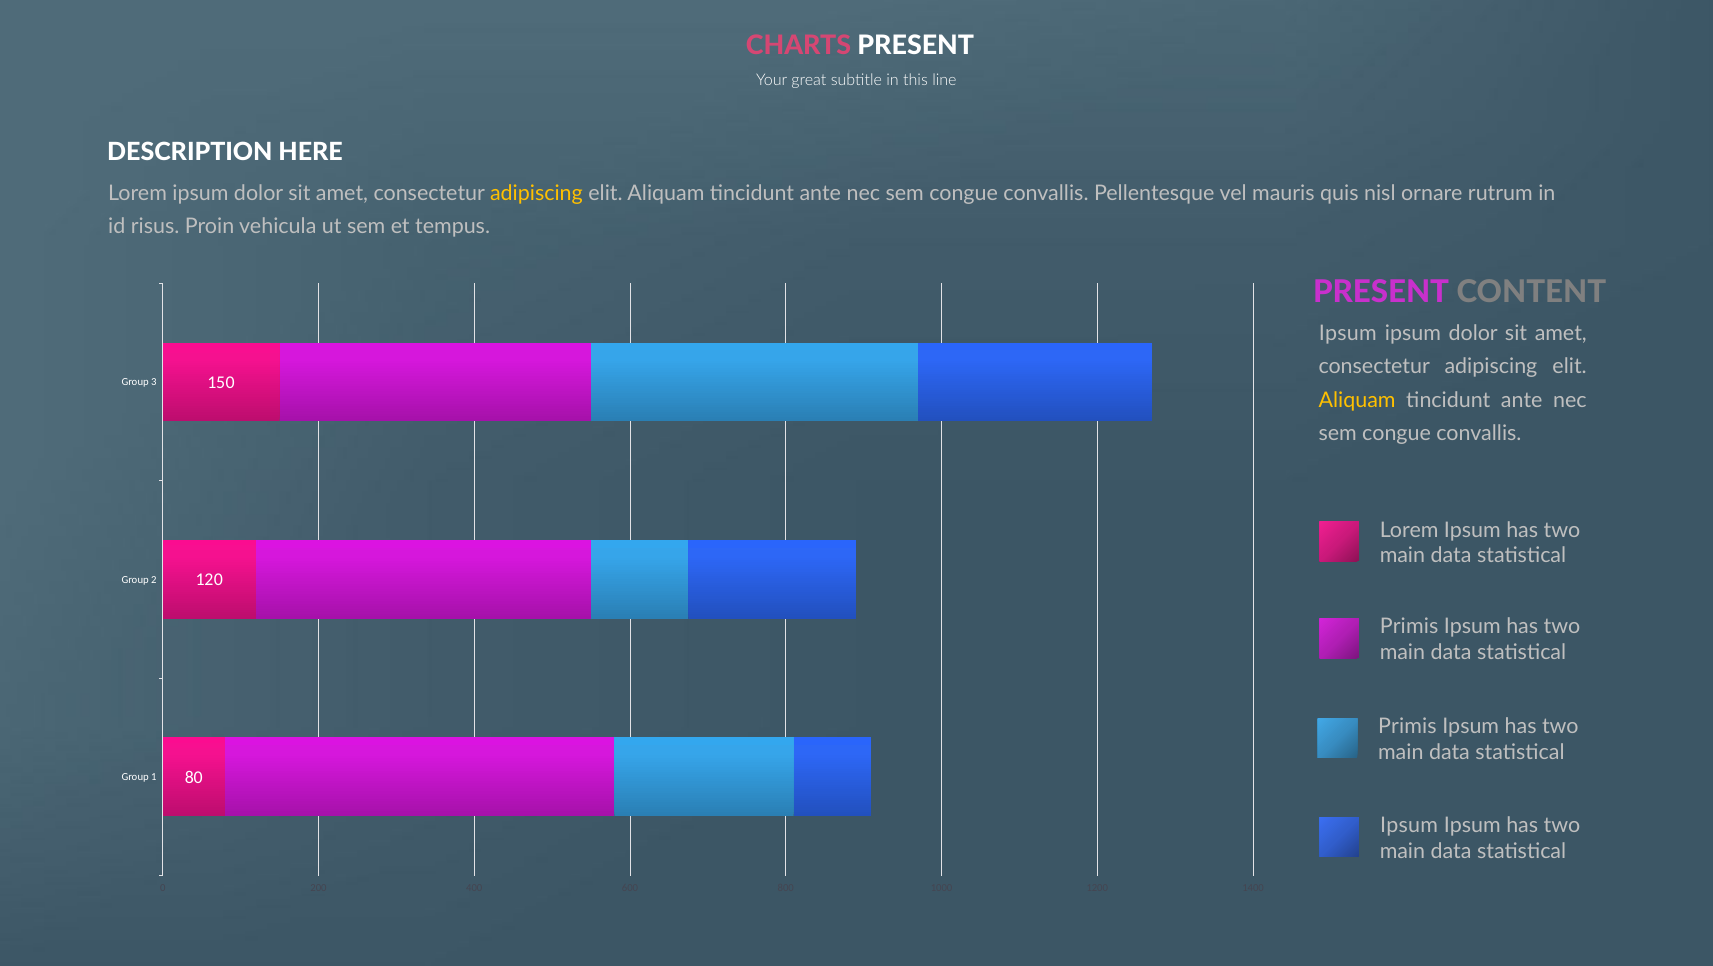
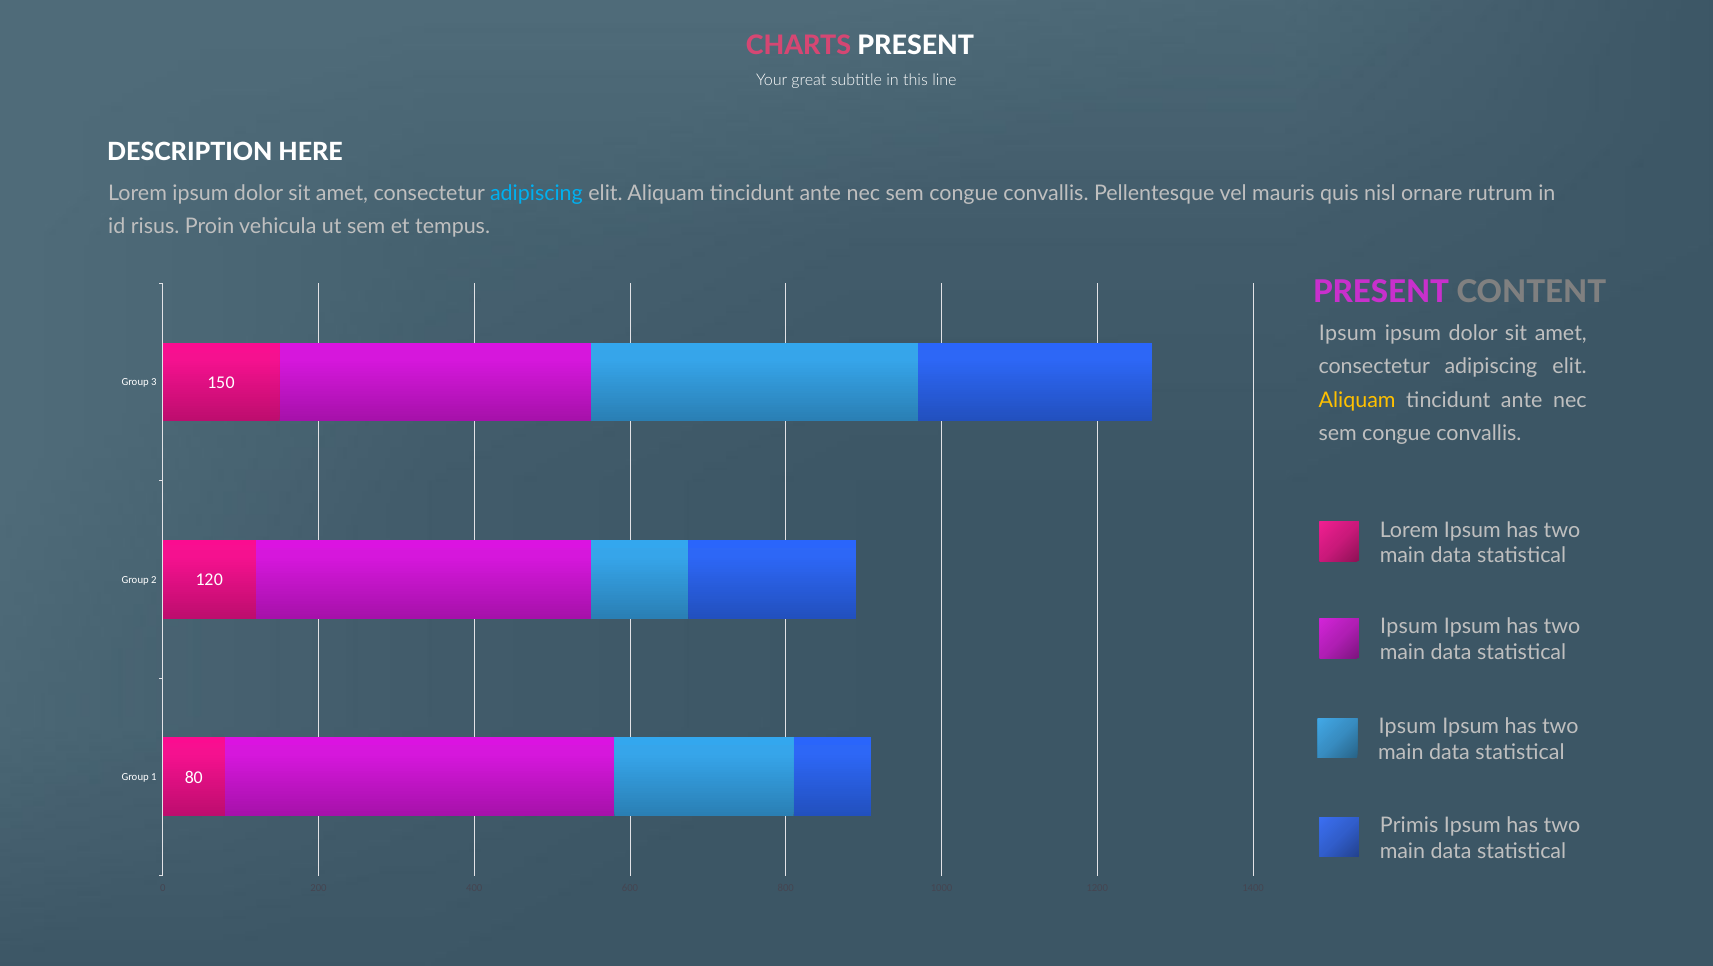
adipiscing colour: yellow -> light blue (536, 193)
Primis: Primis -> Ipsum (1409, 627)
Primis: Primis -> Ipsum (1407, 727)
Ipsum: Ipsum -> Primis (1409, 825)
